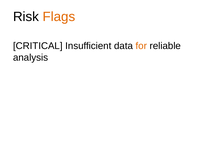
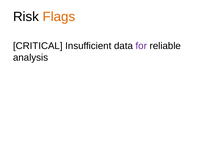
for colour: orange -> purple (141, 46)
